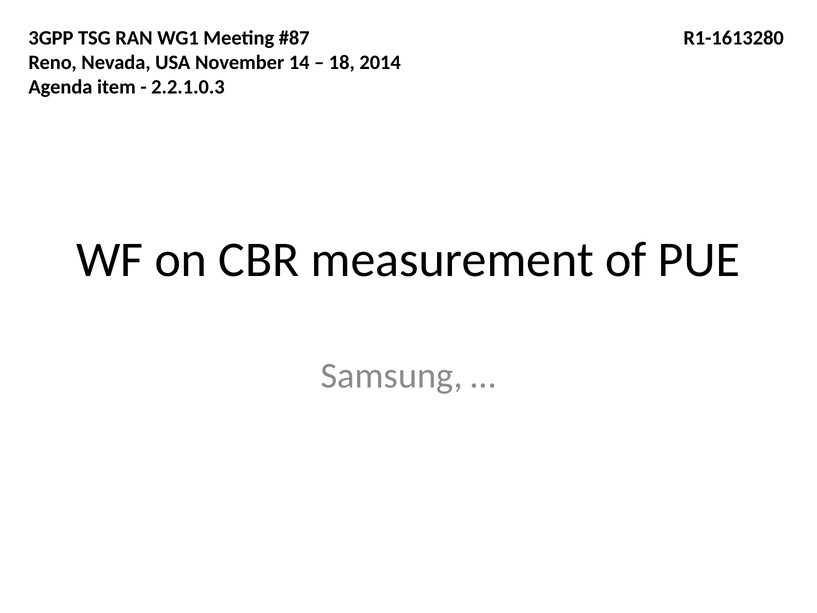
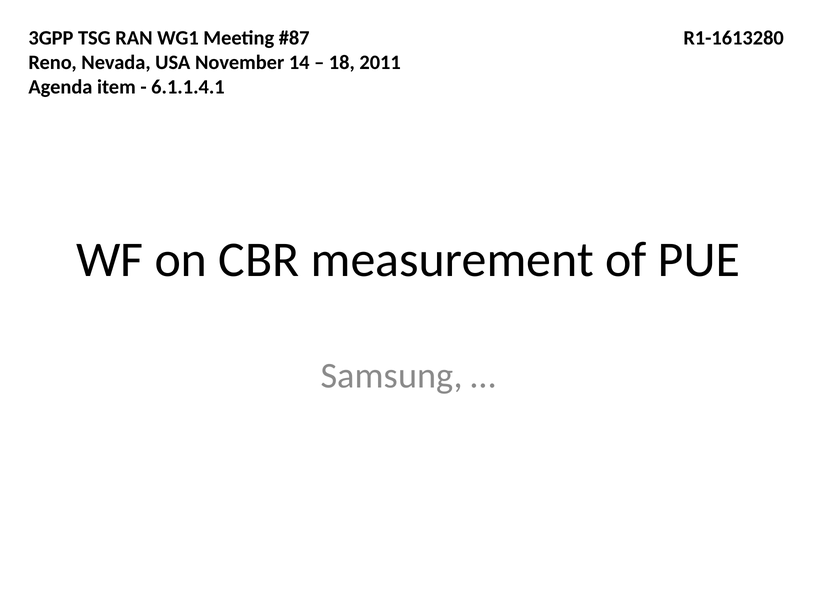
2014: 2014 -> 2011 (380, 62)
2.2.1.0.3: 2.2.1.0.3 -> 6.1.1.4.1 (188, 87)
